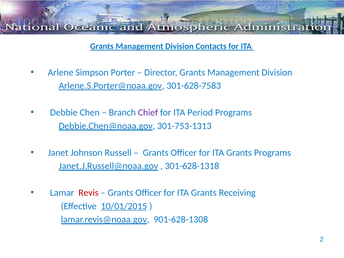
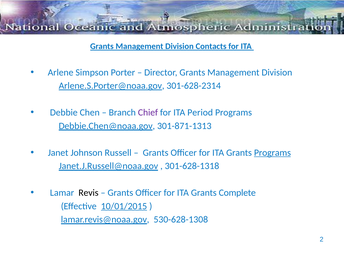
301-628-7583: 301-628-7583 -> 301-628-2314 (194, 86)
301-753-1313: 301-753-1313 -> 301-871-1313 (184, 126)
Programs underline: none -> present (272, 153)
Revis colour: red -> black (88, 193)
Receiving: Receiving -> Complete (237, 193)
901-628-1308: 901-628-1308 -> 530-628-1308 (181, 220)
